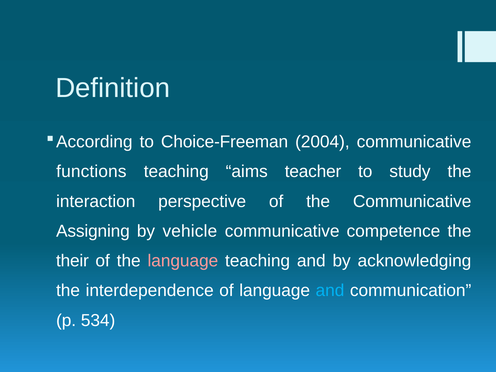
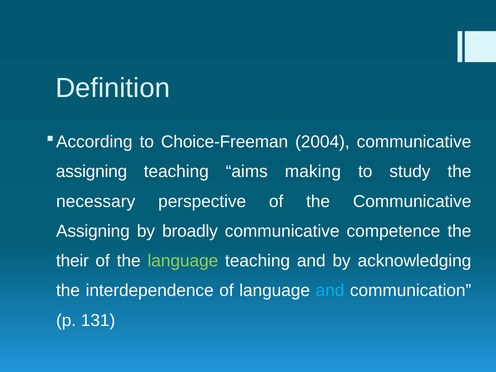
functions: functions -> assigning (92, 172)
teacher: teacher -> making (313, 172)
interaction: interaction -> necessary (96, 201)
vehicle: vehicle -> broadly (190, 231)
language colour: pink -> light green (183, 261)
534: 534 -> 131 (98, 320)
